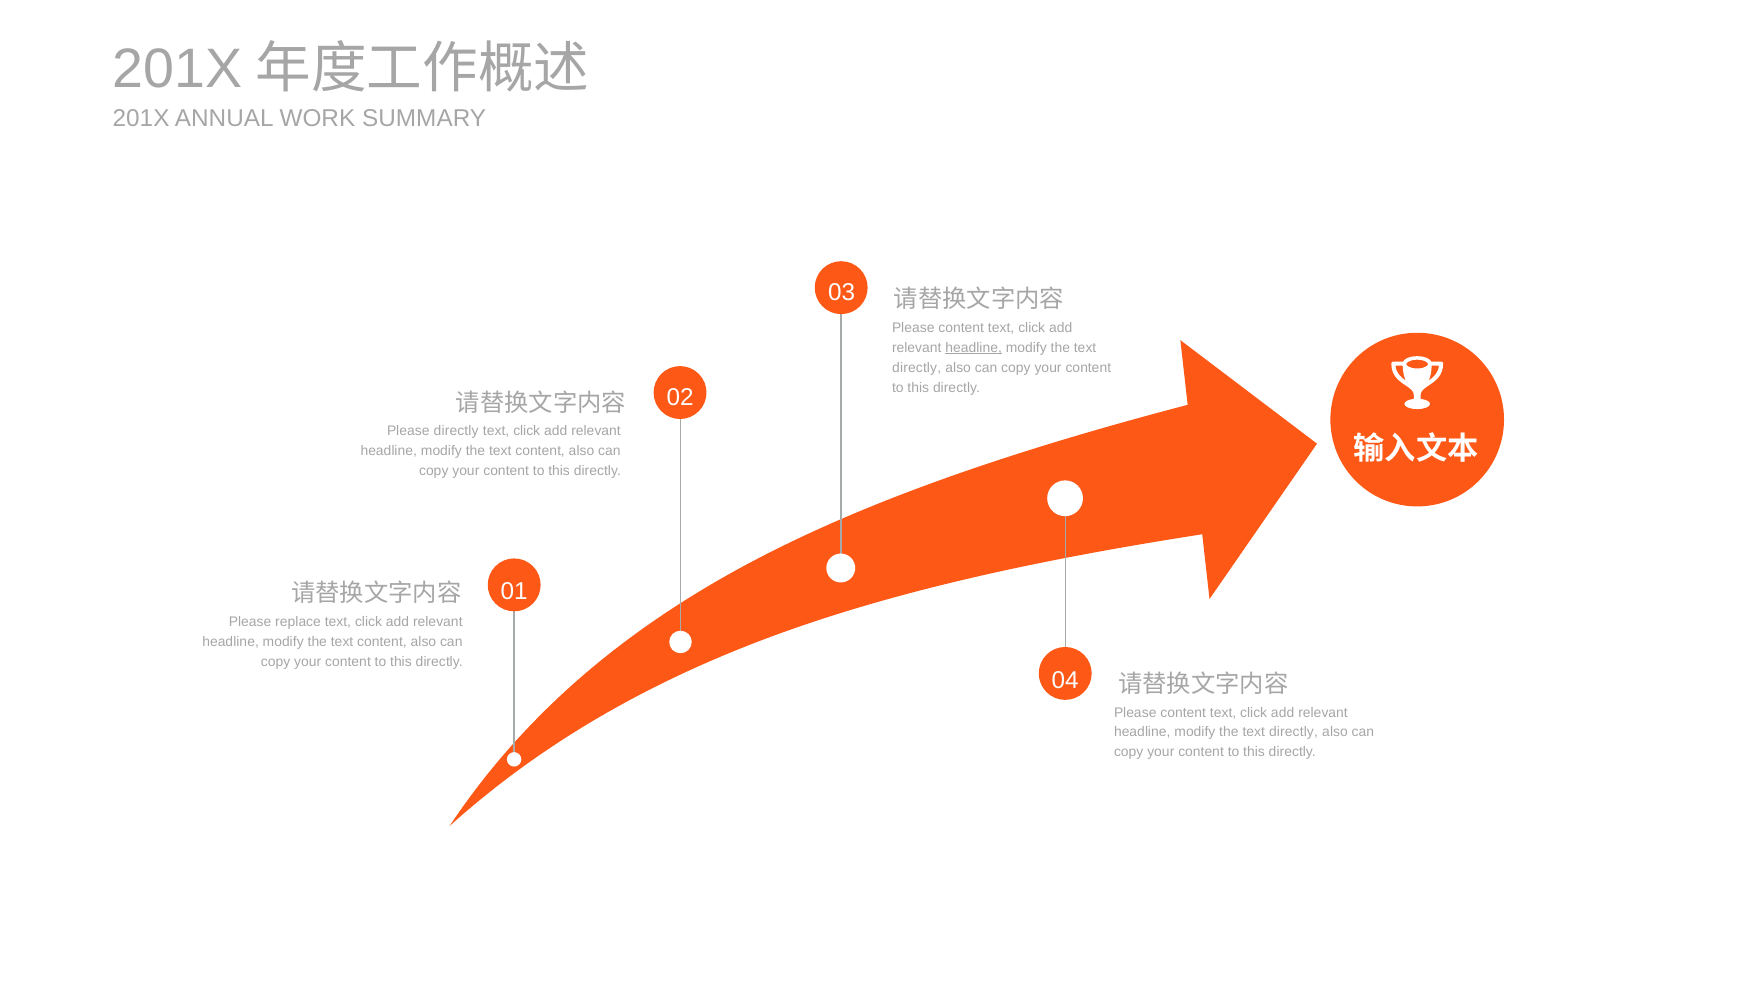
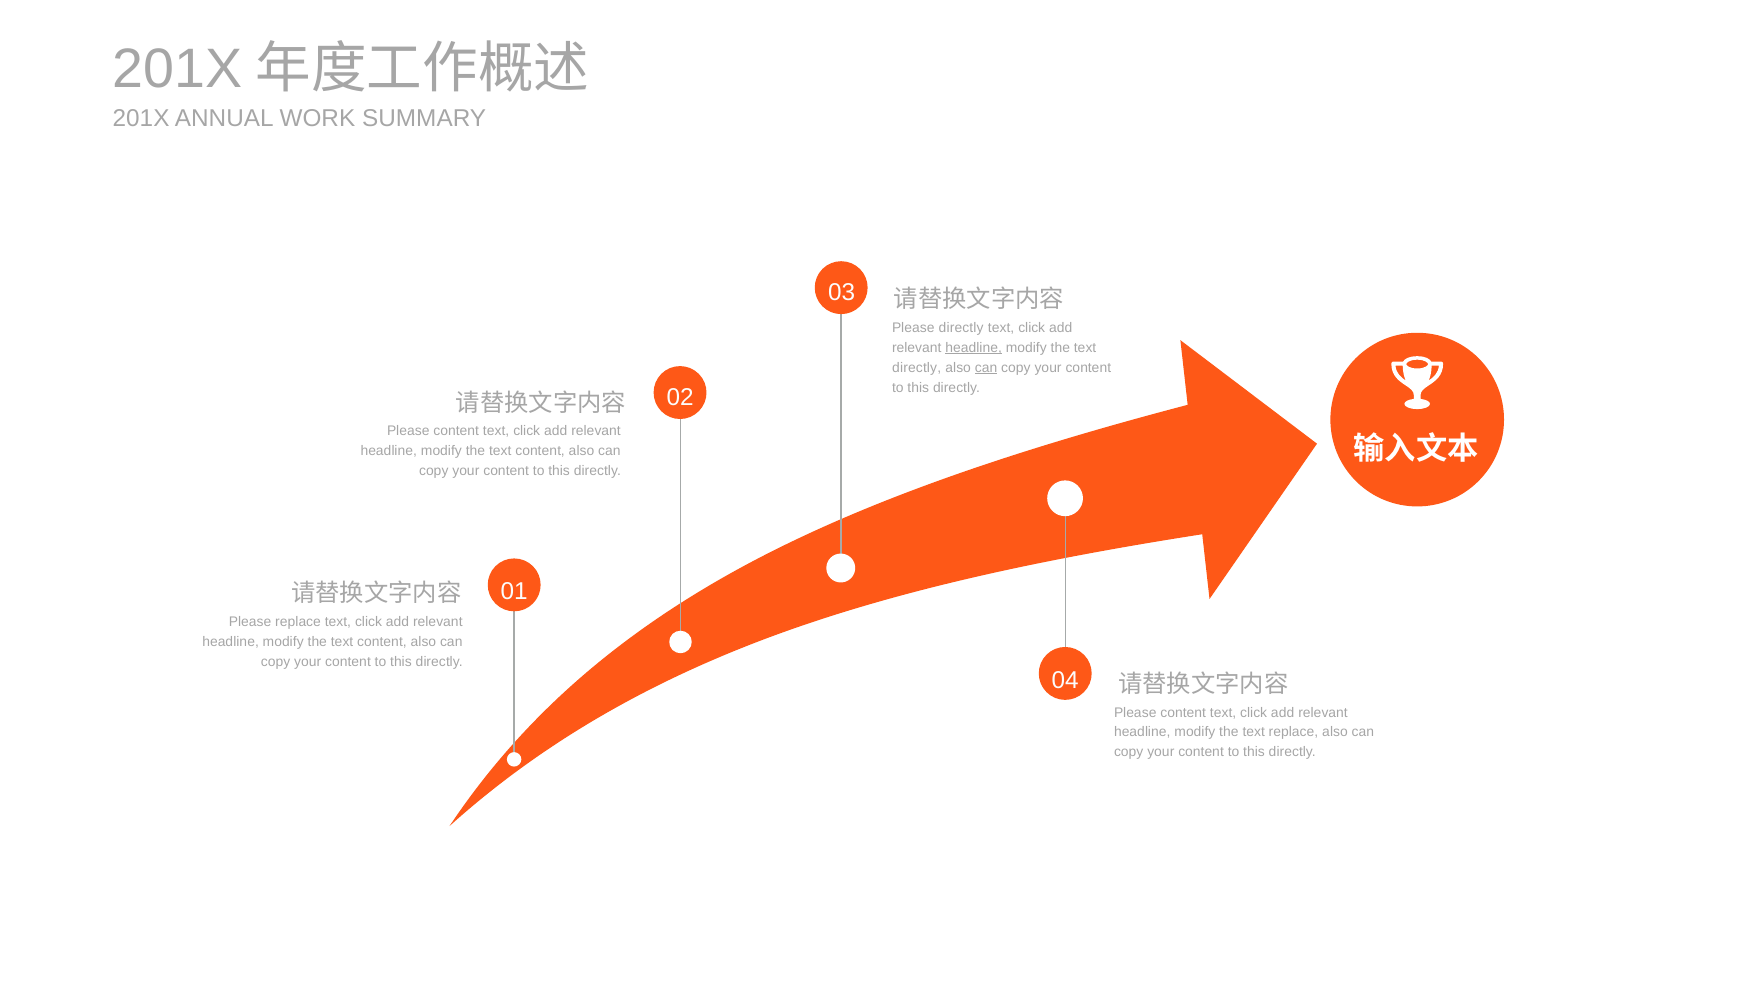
content: content -> directly (961, 328)
can underline: none -> present (986, 368)
directly: directly -> content (456, 431)
directly: directly -> replace (1294, 732)
